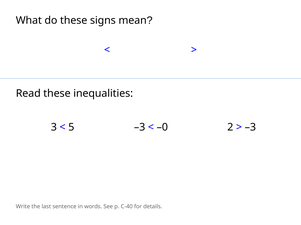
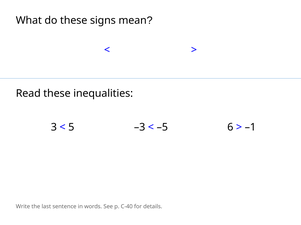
–0: –0 -> –5 (162, 128)
2: 2 -> 6 (230, 128)
–3: –3 -> –1 (250, 128)
